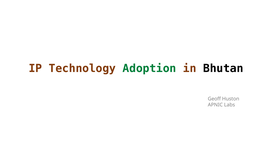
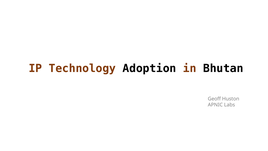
Adoption colour: green -> black (149, 68)
